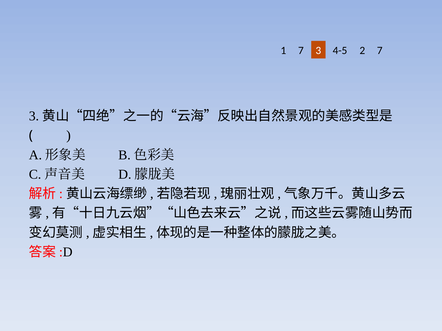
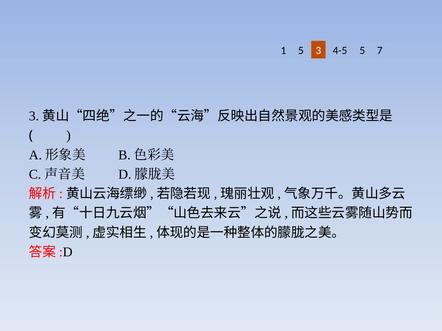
1 7: 7 -> 5 (301, 51)
4-5 2: 2 -> 5 (362, 51)
